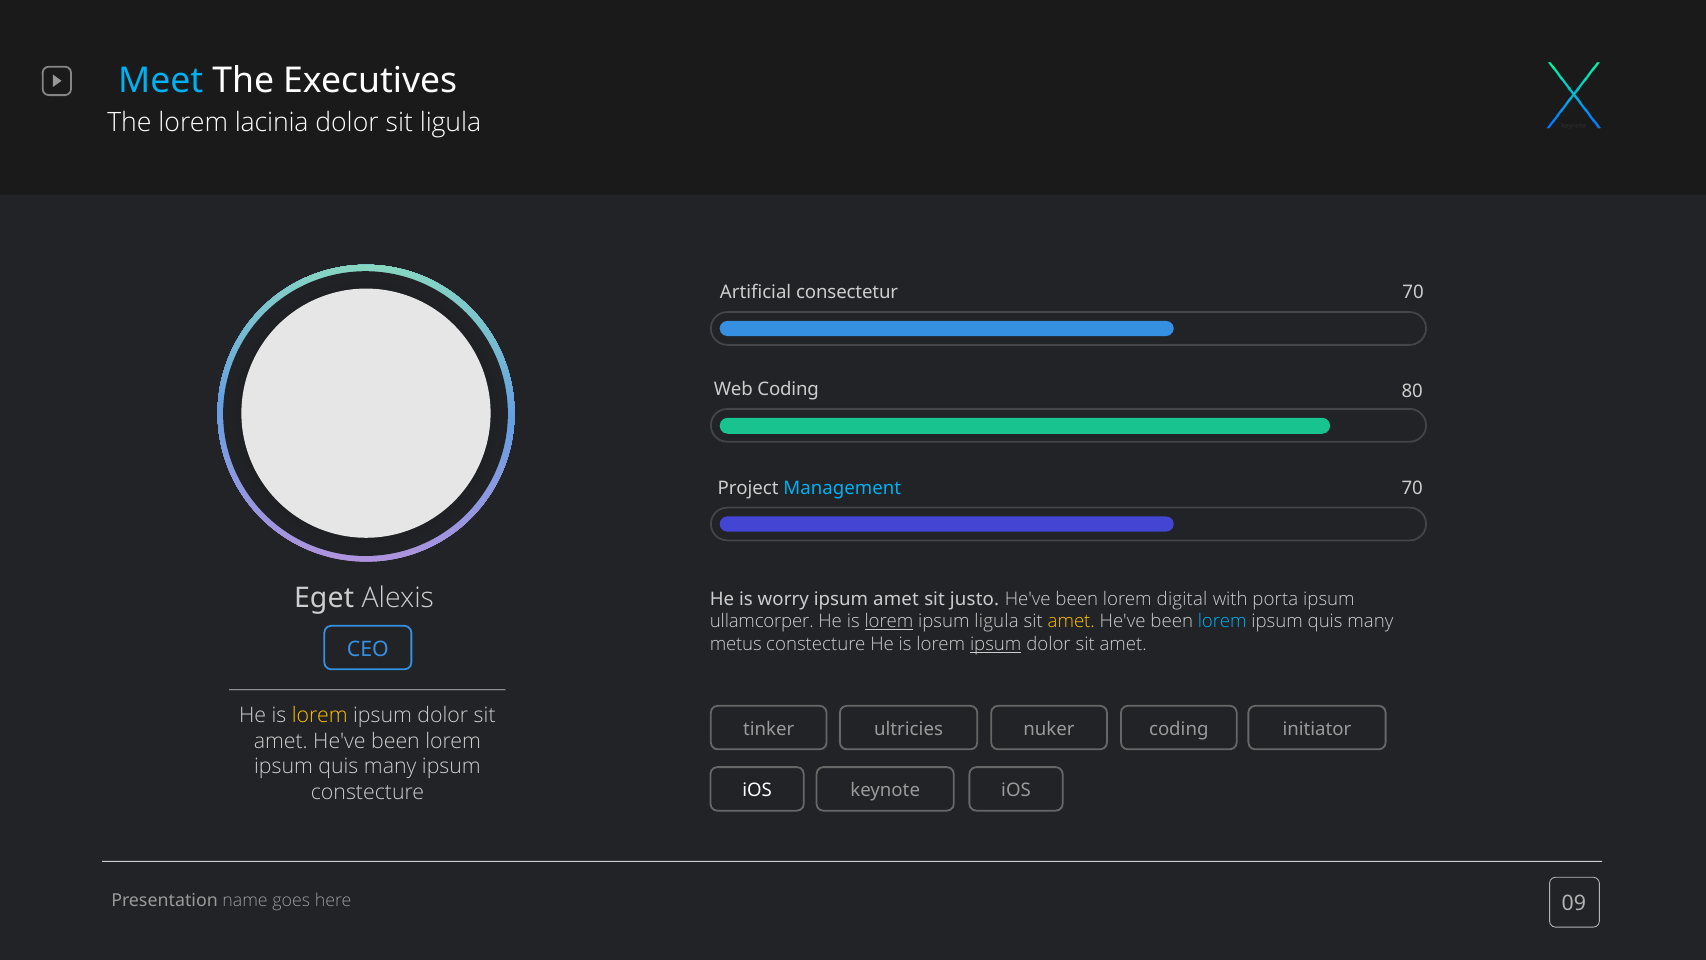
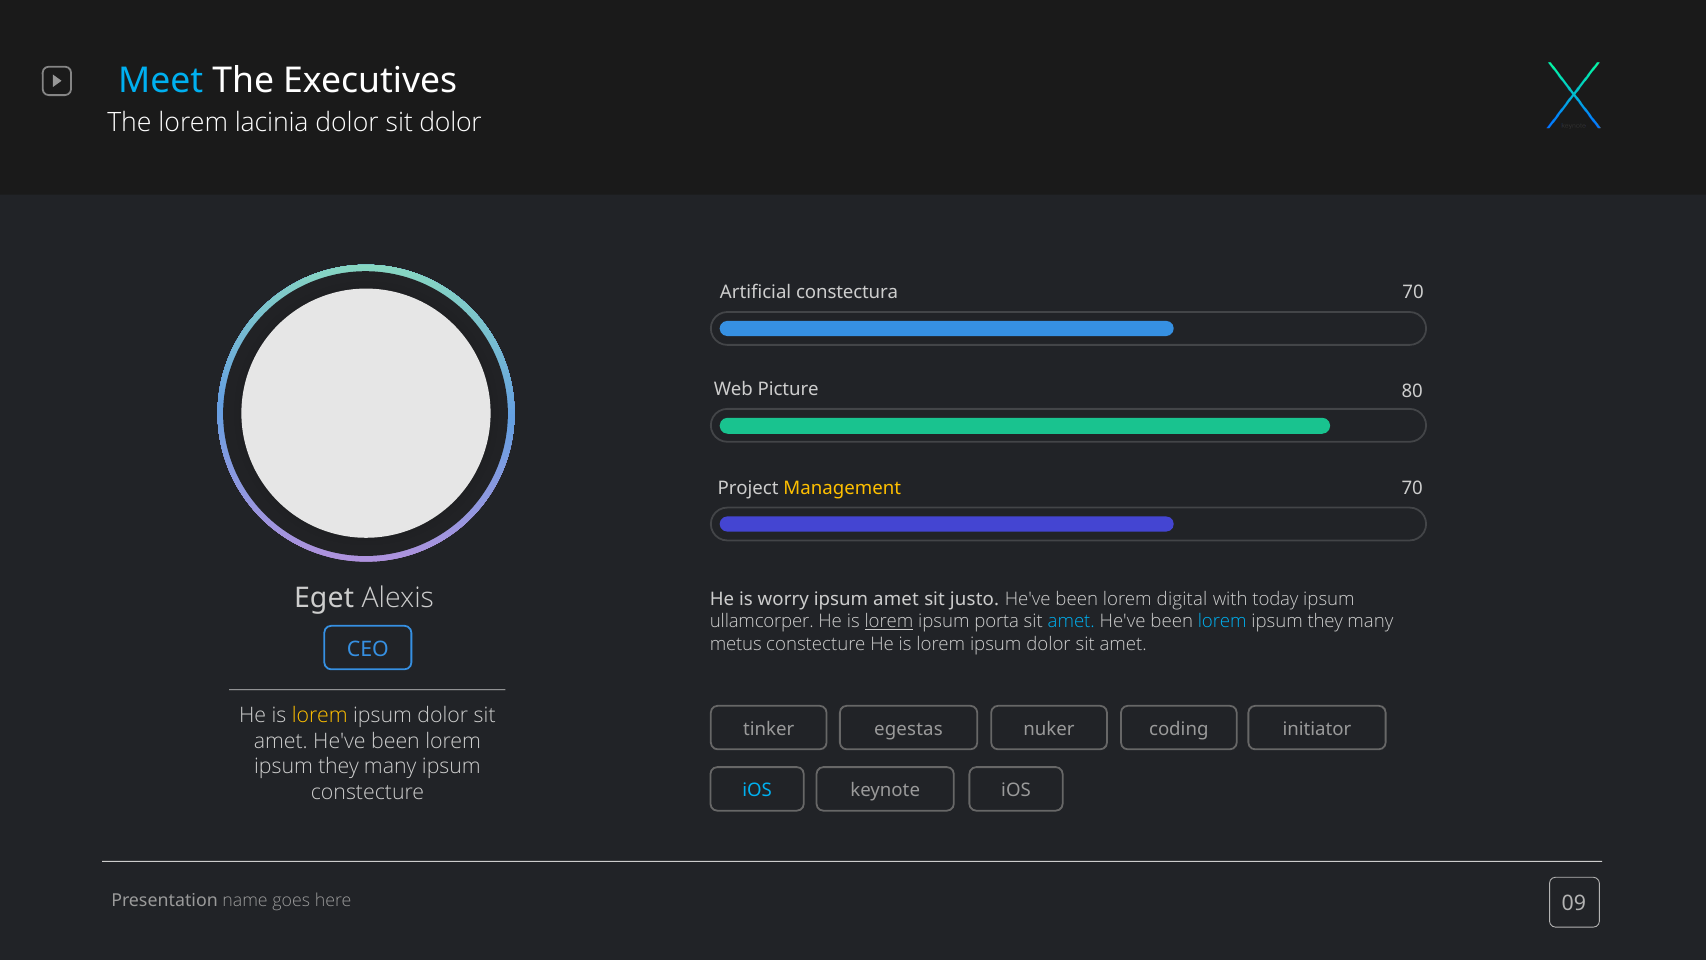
sit ligula: ligula -> dolor (451, 122)
consectetur: consectetur -> constectura (847, 292)
Web Coding: Coding -> Picture (788, 389)
Management colour: light blue -> yellow (842, 488)
porta: porta -> today (1275, 599)
ipsum ligula: ligula -> porta (997, 621)
amet colour: yellow -> light blue (1071, 621)
quis: quis -> they (1325, 621)
ipsum underline: present -> none (996, 644)
ultricies: ultricies -> egestas (908, 729)
quis: quis -> they (339, 766)
iOS colour: white -> light blue (757, 790)
